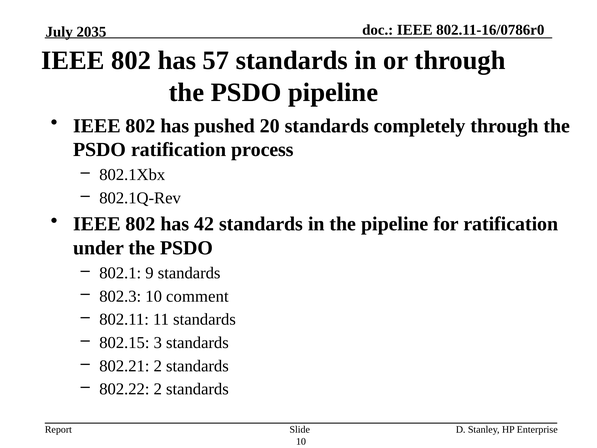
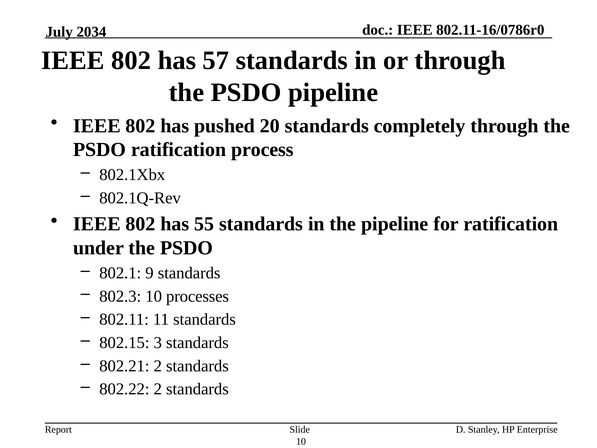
2035: 2035 -> 2034 (91, 32)
42: 42 -> 55 (204, 224)
comment: comment -> processes (197, 296)
